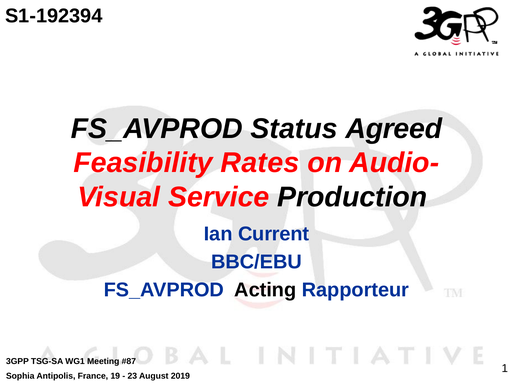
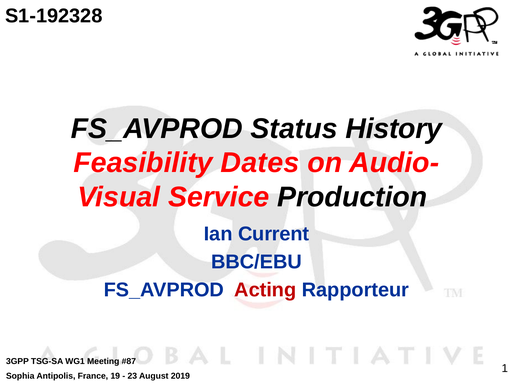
S1-192394: S1-192394 -> S1-192328 (54, 16)
Agreed: Agreed -> History (394, 129)
Rates: Rates -> Dates (260, 163)
Acting colour: black -> red (265, 290)
